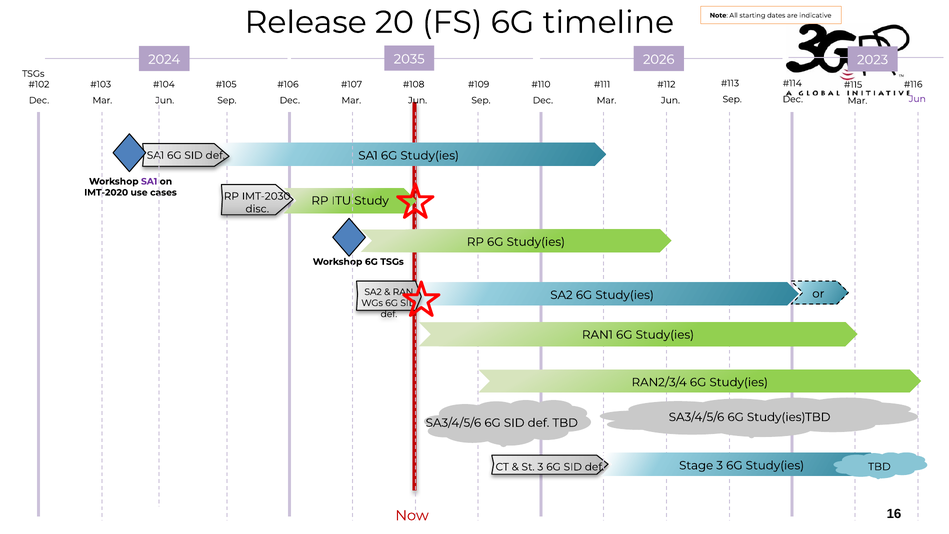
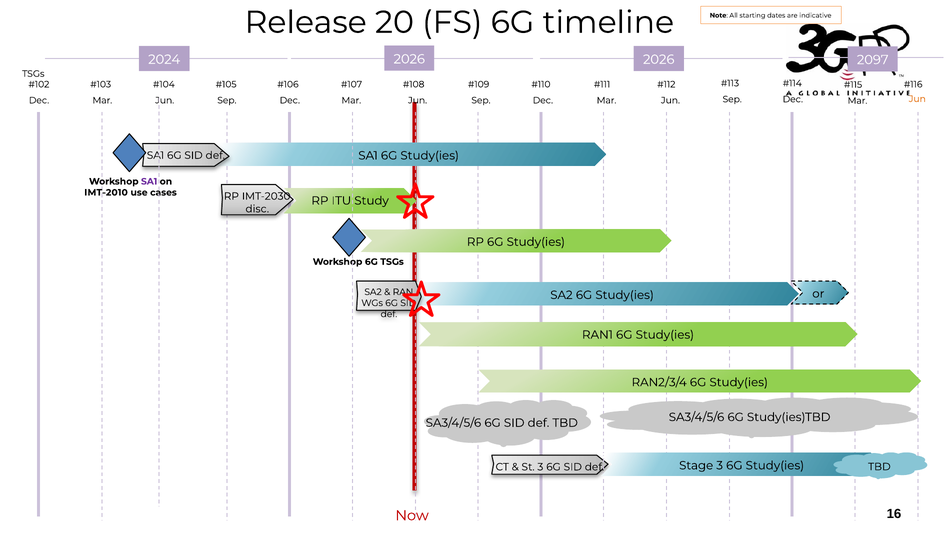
2035: 2035 -> 2026 (409, 59)
2023: 2023 -> 2097 (873, 60)
Jun colour: purple -> orange (917, 99)
IMT-2020: IMT-2020 -> IMT-2010 (106, 192)
